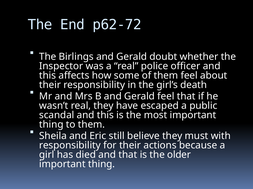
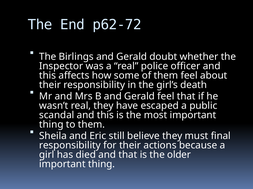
with: with -> final (221, 136)
